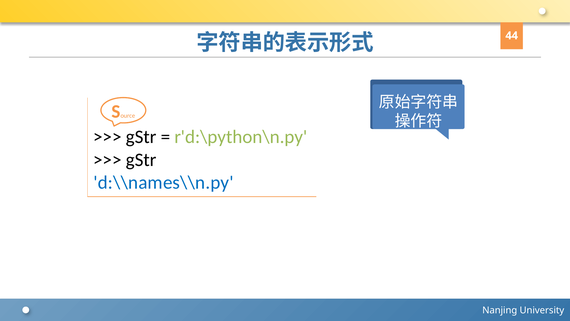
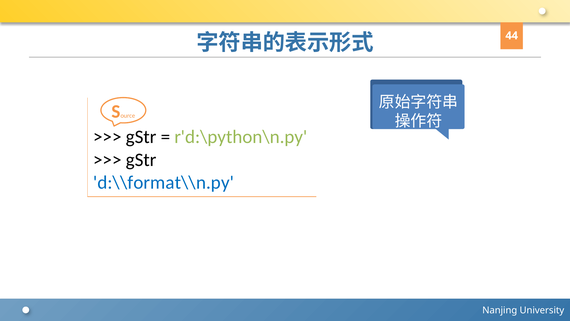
d:\\names\\n.py: d:\\names\\n.py -> d:\\format\\n.py (164, 182)
